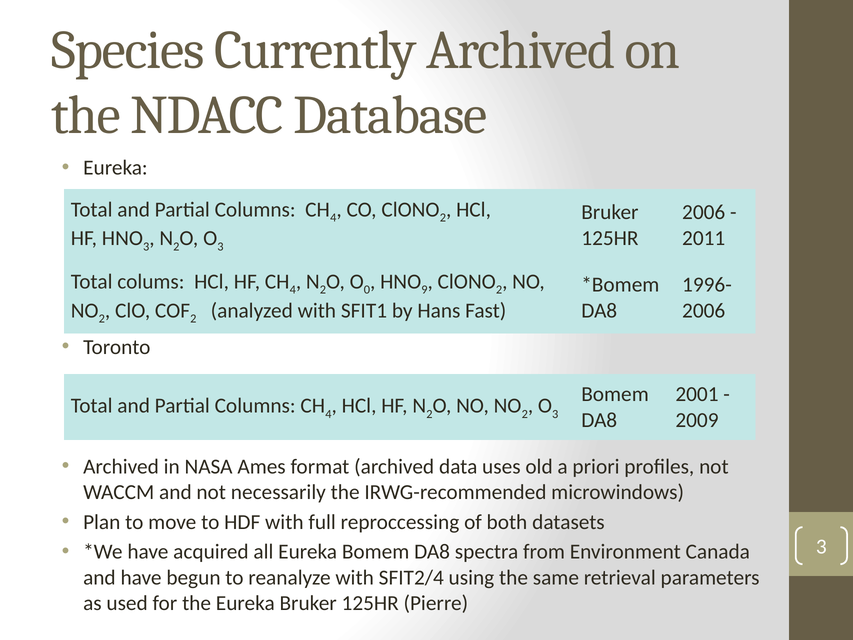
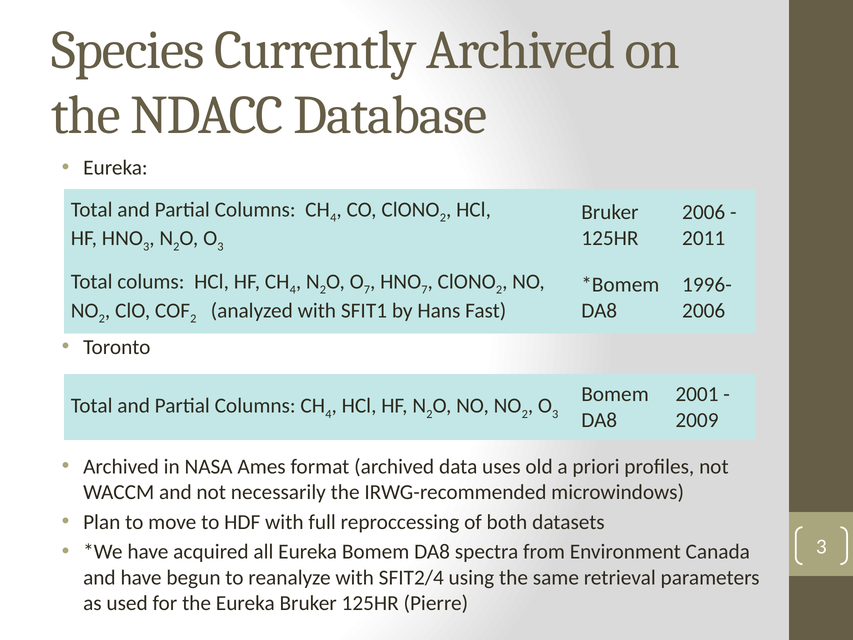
0: 0 -> 7 (367, 290)
9: 9 -> 7 (424, 290)
